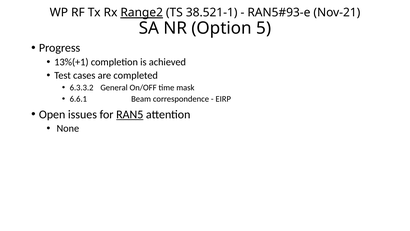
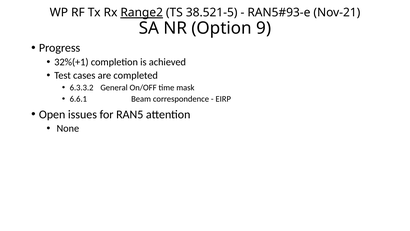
38.521-1: 38.521-1 -> 38.521-5 (212, 13)
5: 5 -> 9 (264, 28)
13%(+1: 13%(+1 -> 32%(+1 (71, 62)
RAN5 underline: present -> none (130, 114)
